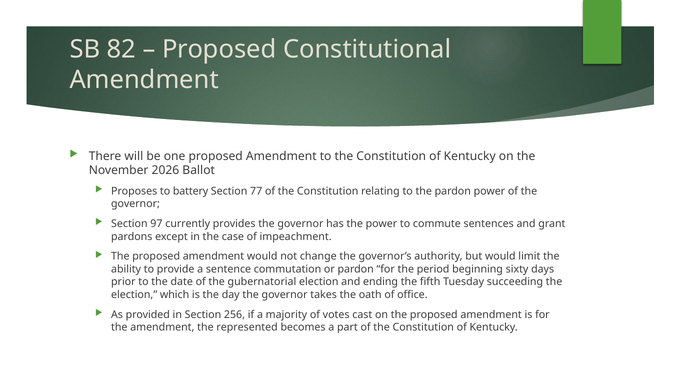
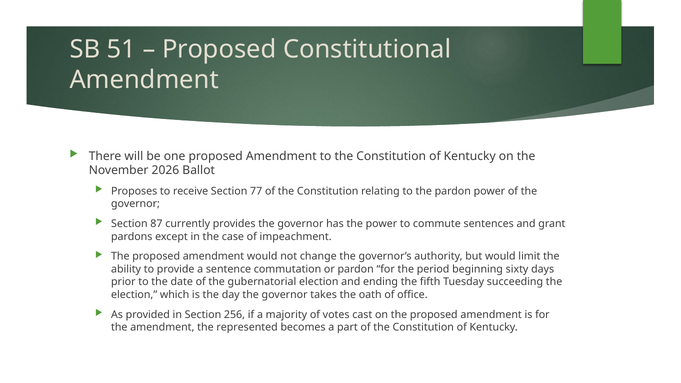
82: 82 -> 51 (121, 49)
battery: battery -> receive (191, 191)
97: 97 -> 87 (156, 224)
